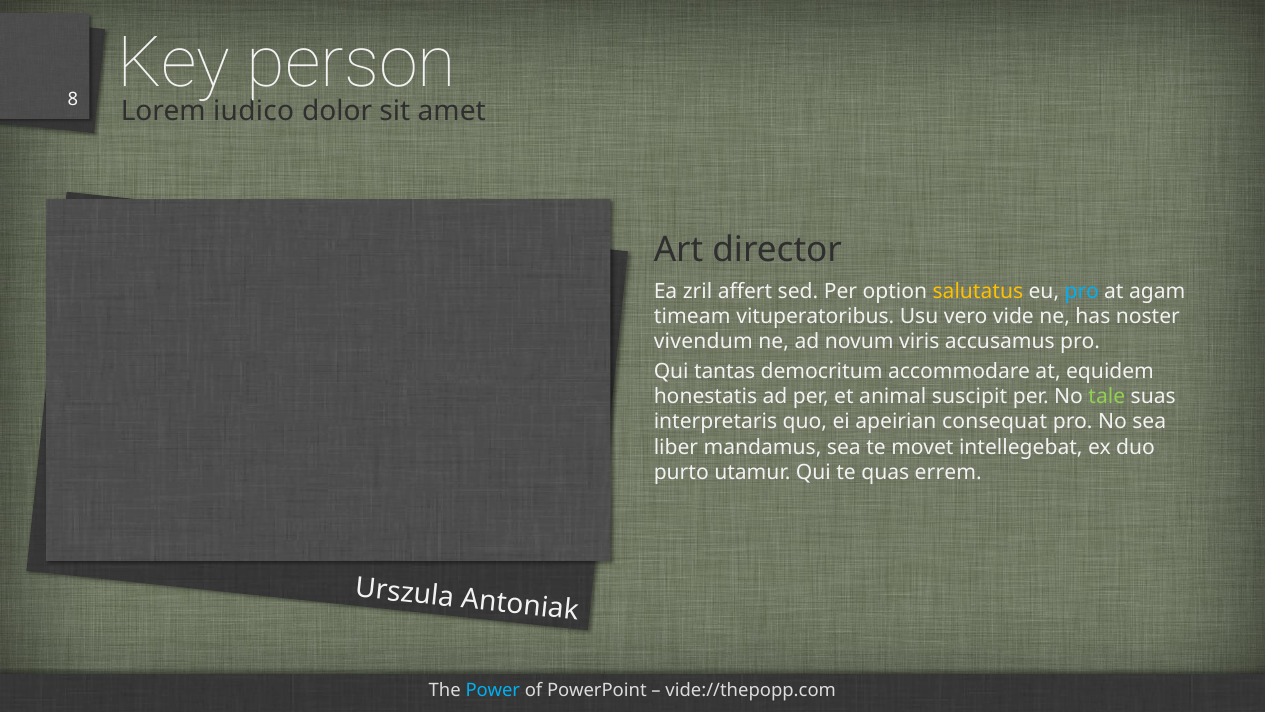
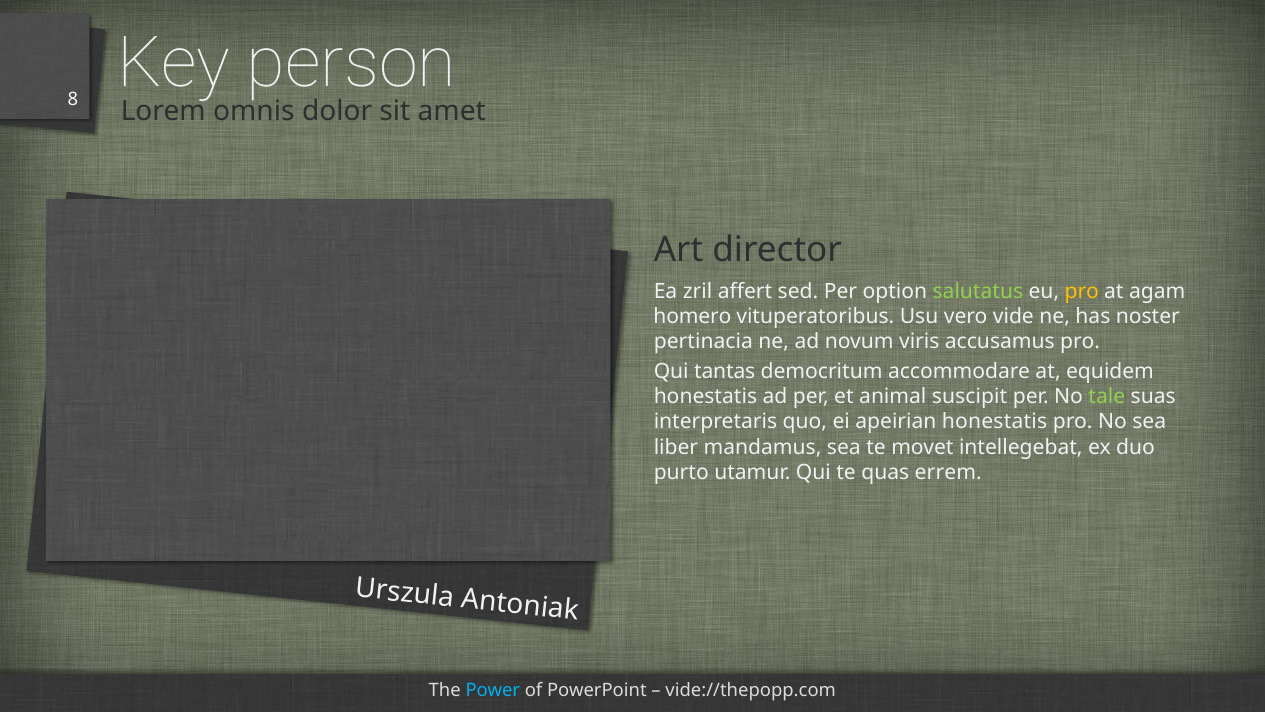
iudico: iudico -> omnis (254, 111)
salutatus colour: yellow -> light green (978, 291)
pro colour: light blue -> yellow (1082, 291)
timeam: timeam -> homero (692, 316)
vivendum: vivendum -> pertinacia (703, 342)
apeirian consequat: consequat -> honestatis (995, 422)
